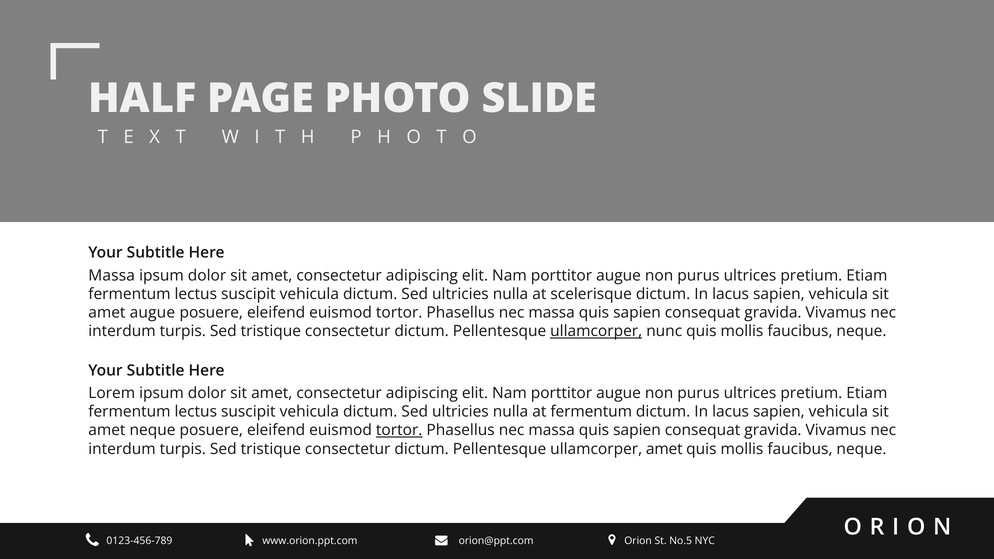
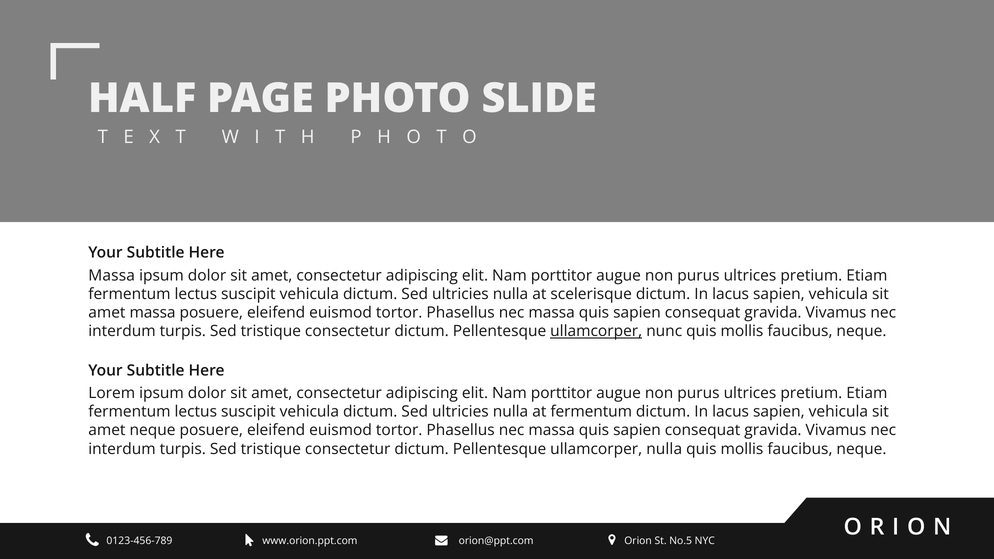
amet augue: augue -> massa (153, 313)
tortor underline: present -> none (399, 430)
ullamcorper amet: amet -> nulla (664, 449)
